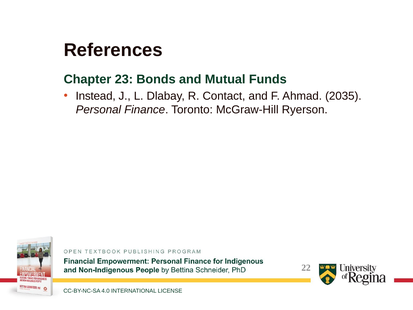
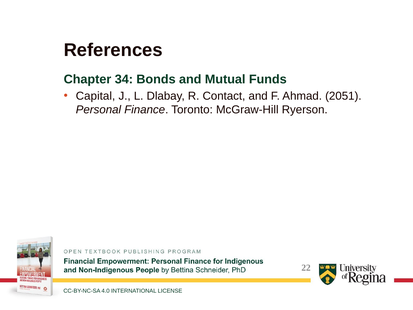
23: 23 -> 34 (124, 79)
Instead: Instead -> Capital (96, 96)
2035: 2035 -> 2051 (343, 96)
